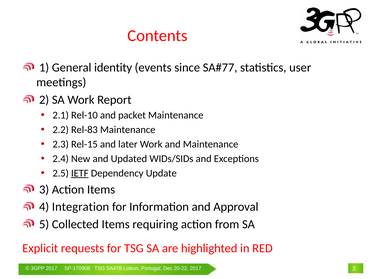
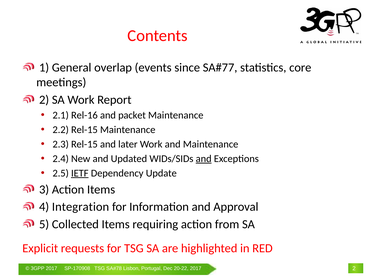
identity: identity -> overlap (113, 68)
user: user -> core (300, 68)
Rel-10: Rel-10 -> Rel-16 (84, 115)
2.2 Rel-83: Rel-83 -> Rel-15 (84, 130)
and underline: none -> present (204, 159)
